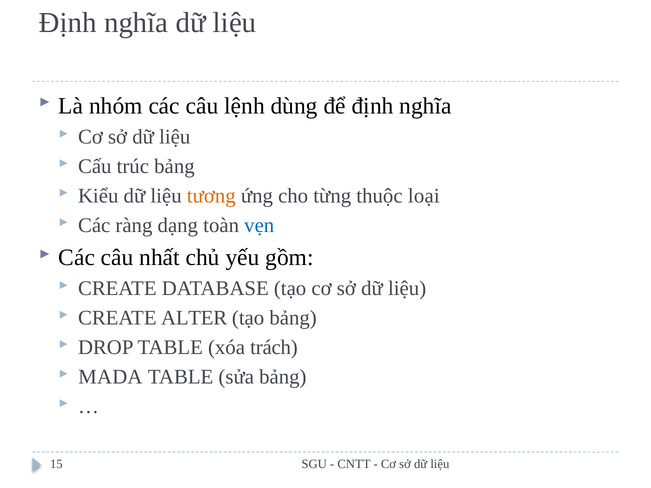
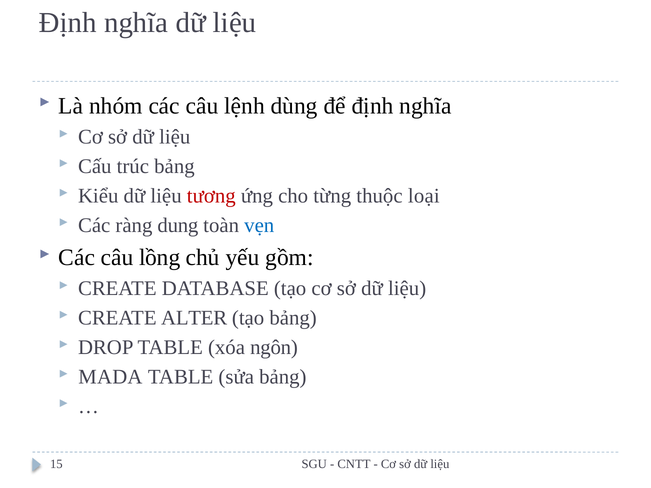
tương colour: orange -> red (211, 196)
dạng: dạng -> dung (178, 225)
nhất: nhất -> lồng (160, 258)
trách: trách -> ngôn (274, 348)
